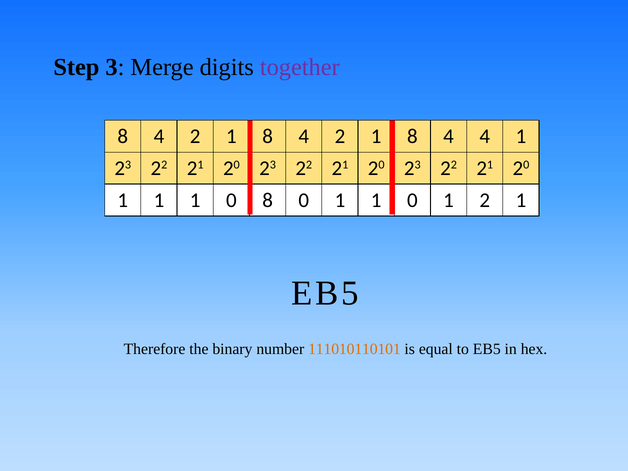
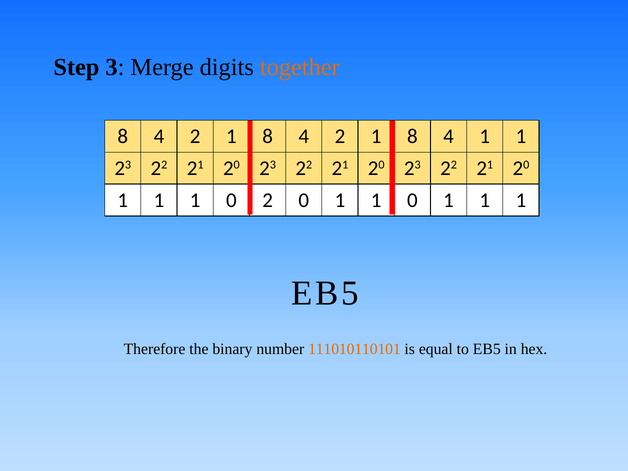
together colour: purple -> orange (300, 67)
4 4: 4 -> 1 (485, 136)
0 8: 8 -> 2 (268, 200)
1 0 1 2: 2 -> 1 (485, 200)
